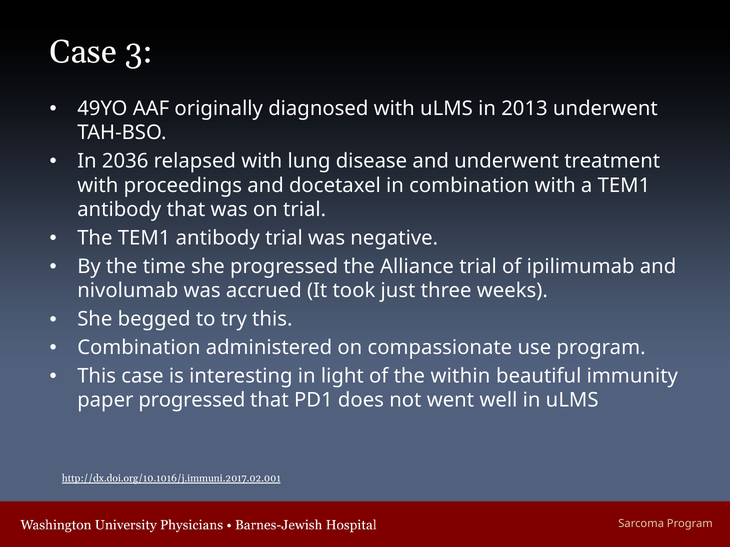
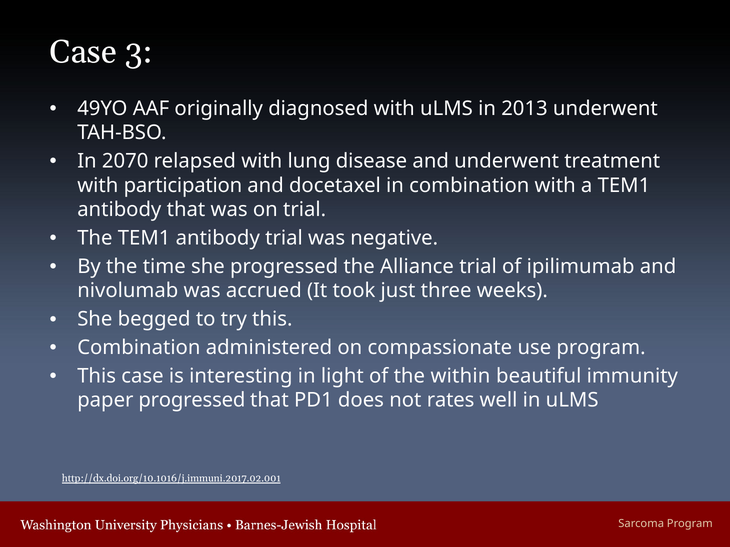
2036: 2036 -> 2070 (125, 161)
proceedings: proceedings -> participation (183, 186)
went: went -> rates (451, 401)
